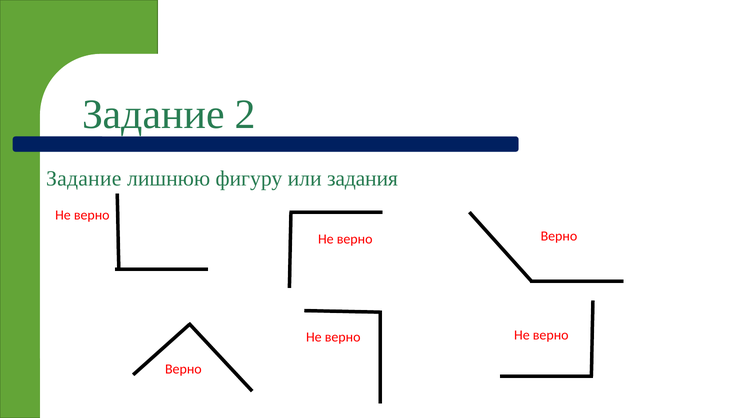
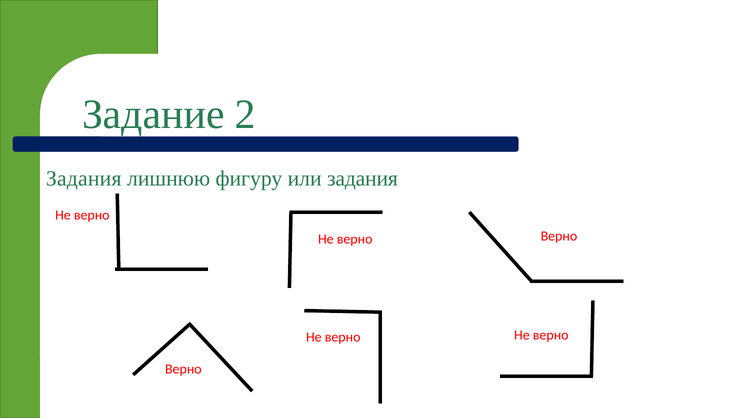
Задание: Задание -> Задания (84, 179)
